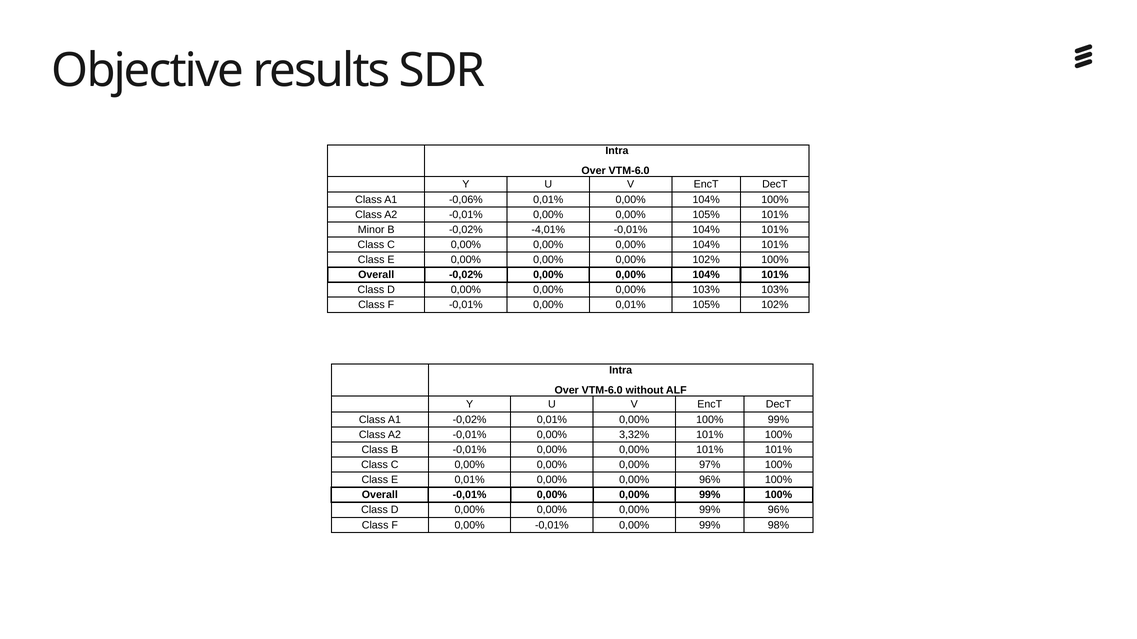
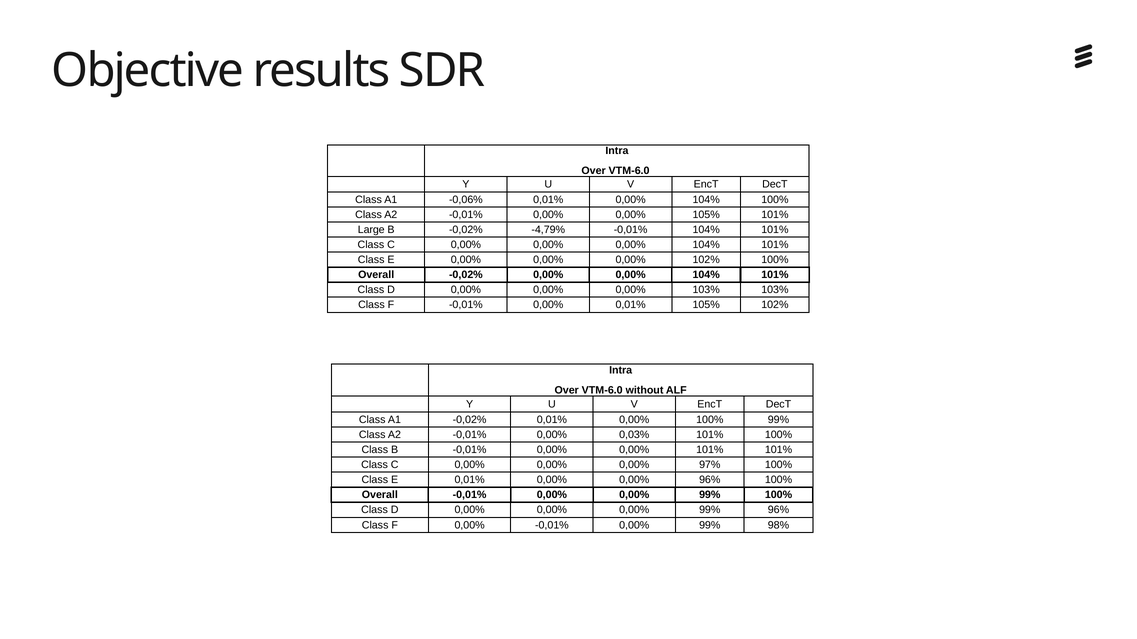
Minor: Minor -> Large (371, 230)
-4,01%: -4,01% -> -4,79% (548, 230)
3,32%: 3,32% -> 0,03% (634, 435)
